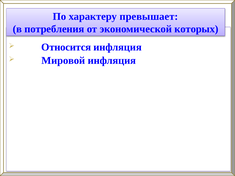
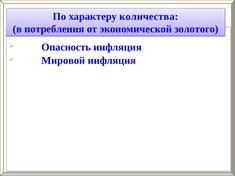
превышает: превышает -> количества (149, 17)
которых: которых -> золотого (196, 29)
Относится: Относится -> Опасность (66, 47)
